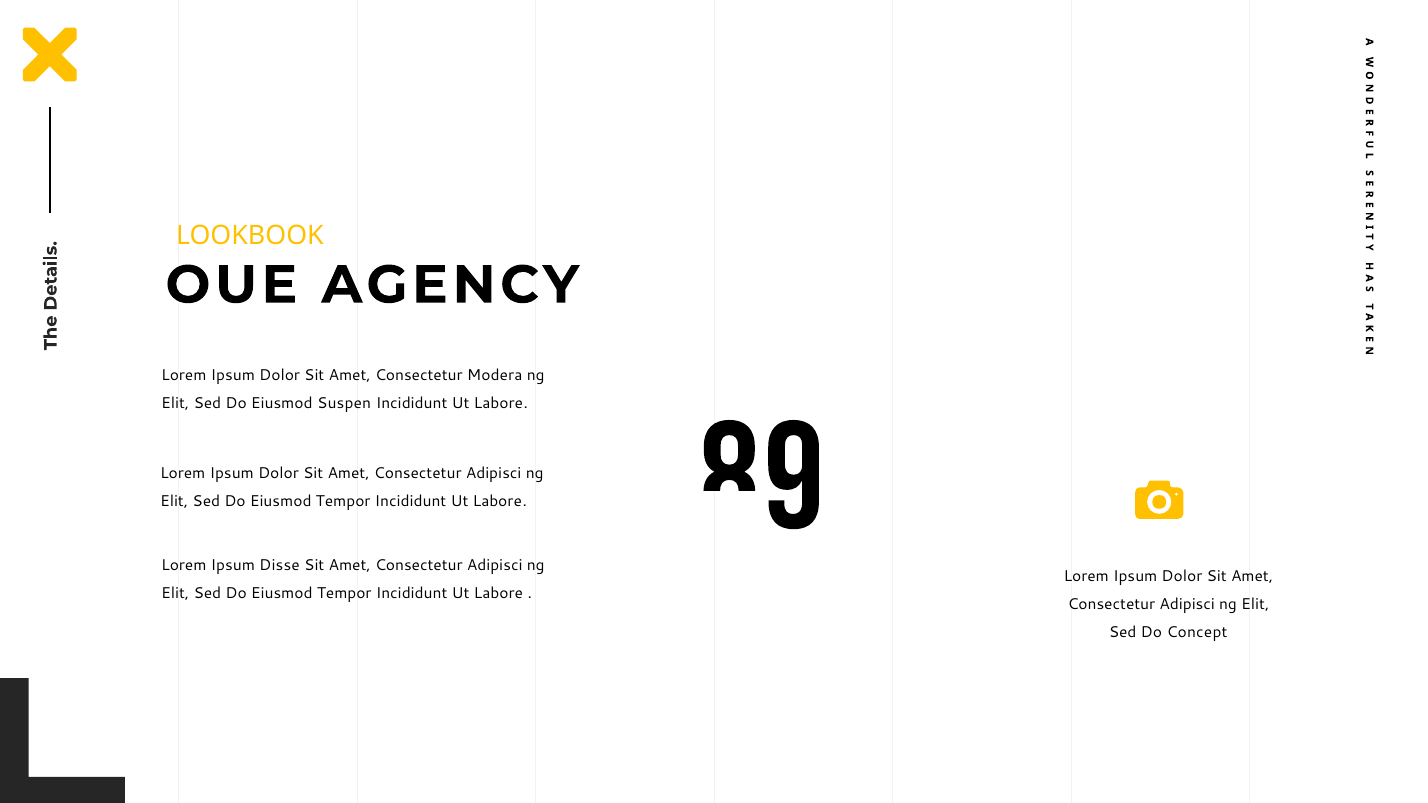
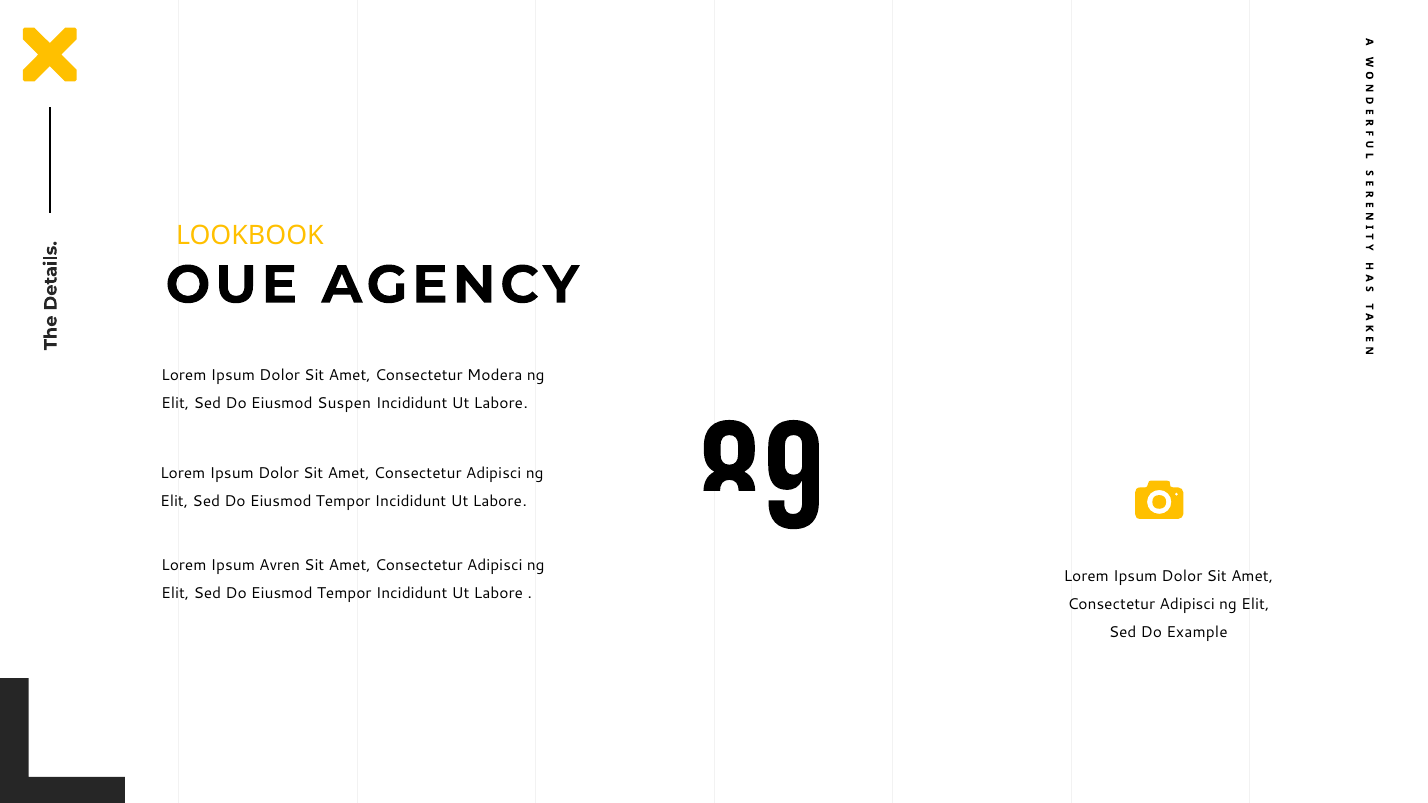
Disse: Disse -> Avren (280, 566)
Concept: Concept -> Example (1197, 633)
